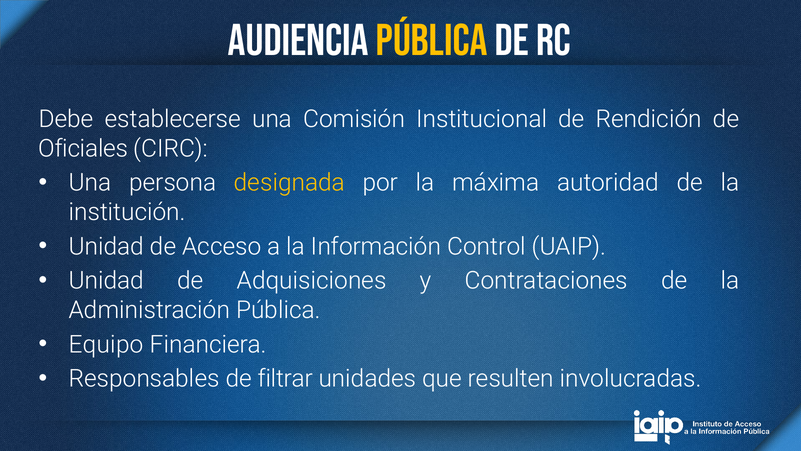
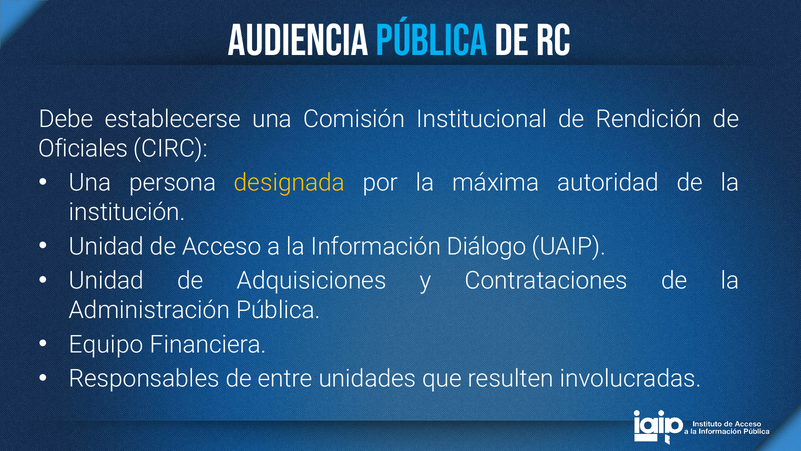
pública colour: yellow -> light blue (432, 40)
Control: Control -> Diálogo (487, 246)
filtrar: filtrar -> entre (285, 378)
